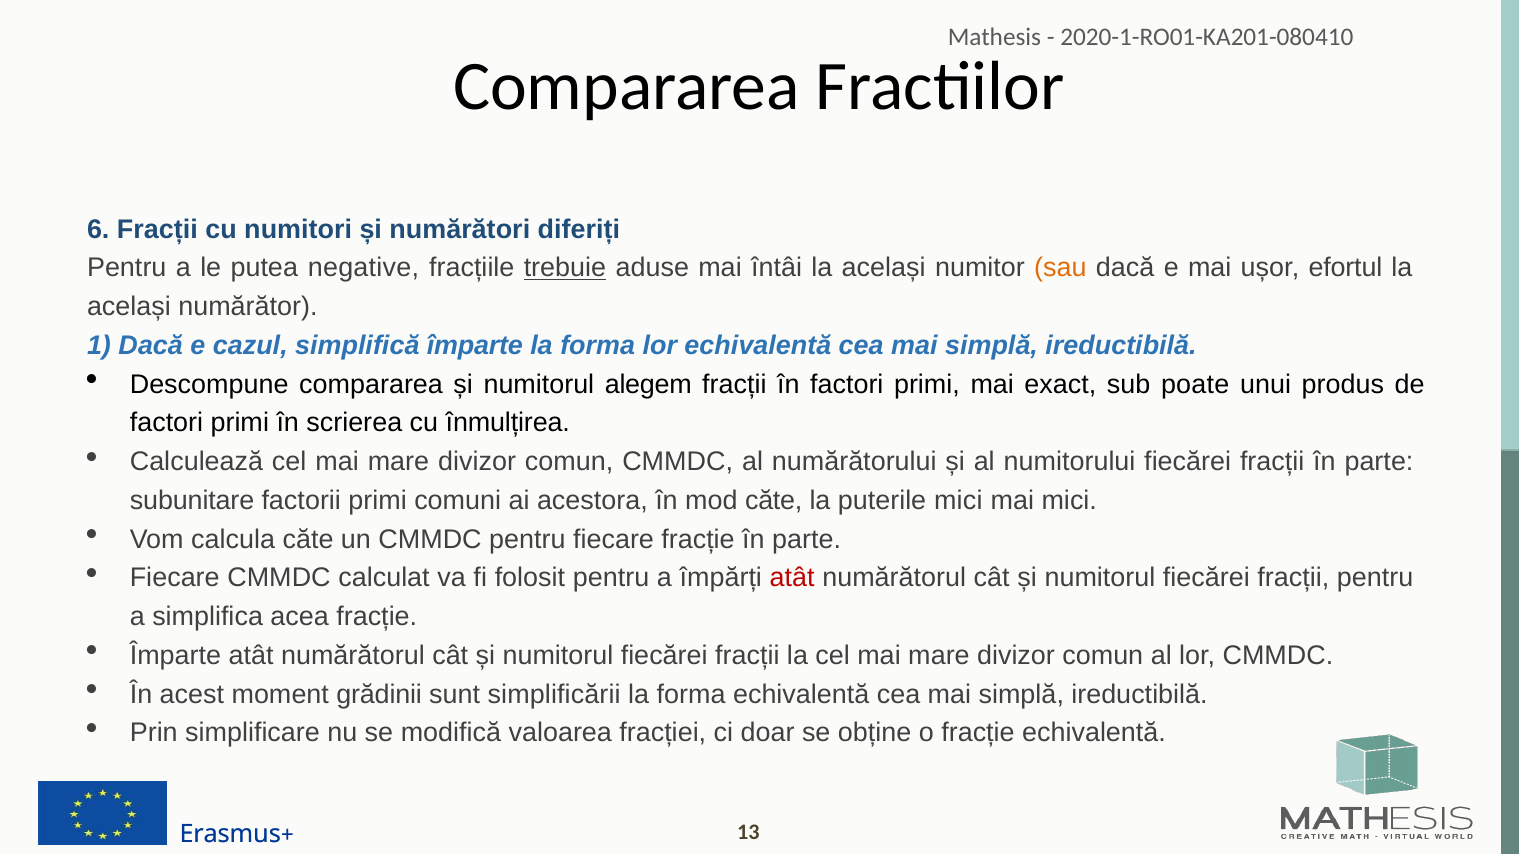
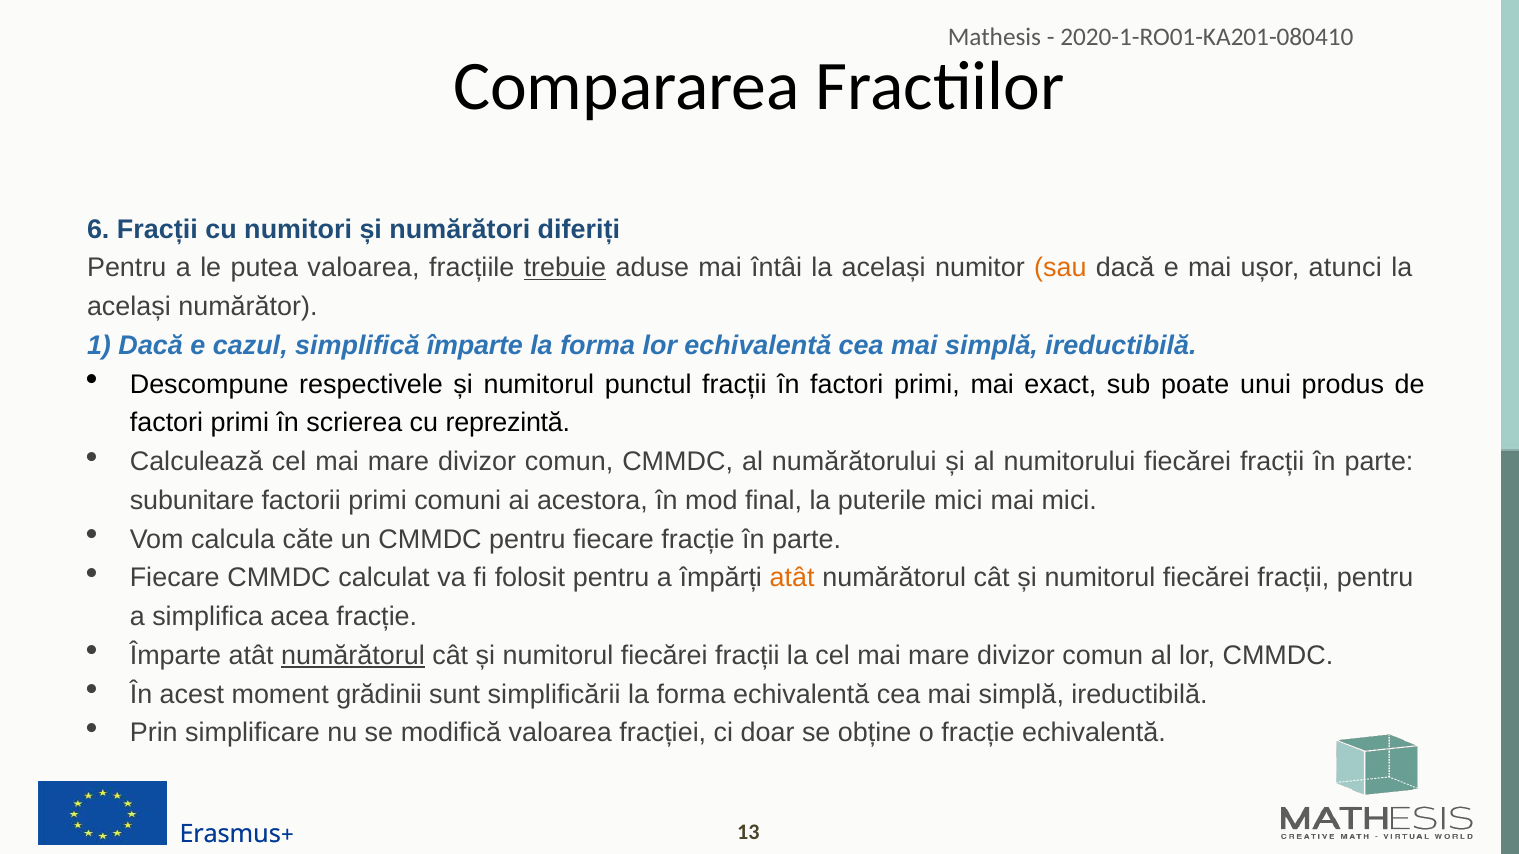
putea negative: negative -> valoarea (363, 268)
efortul: efortul -> atunci (1345, 268)
Descompune compararea: compararea -> respectivele (371, 384)
alegem: alegem -> punctul (648, 384)
înmulțirea: înmulțirea -> reprezintă (508, 423)
mod căte: căte -> final (774, 501)
atât colour: red -> orange (792, 578)
numărătorul underline: none -> present (353, 656)
